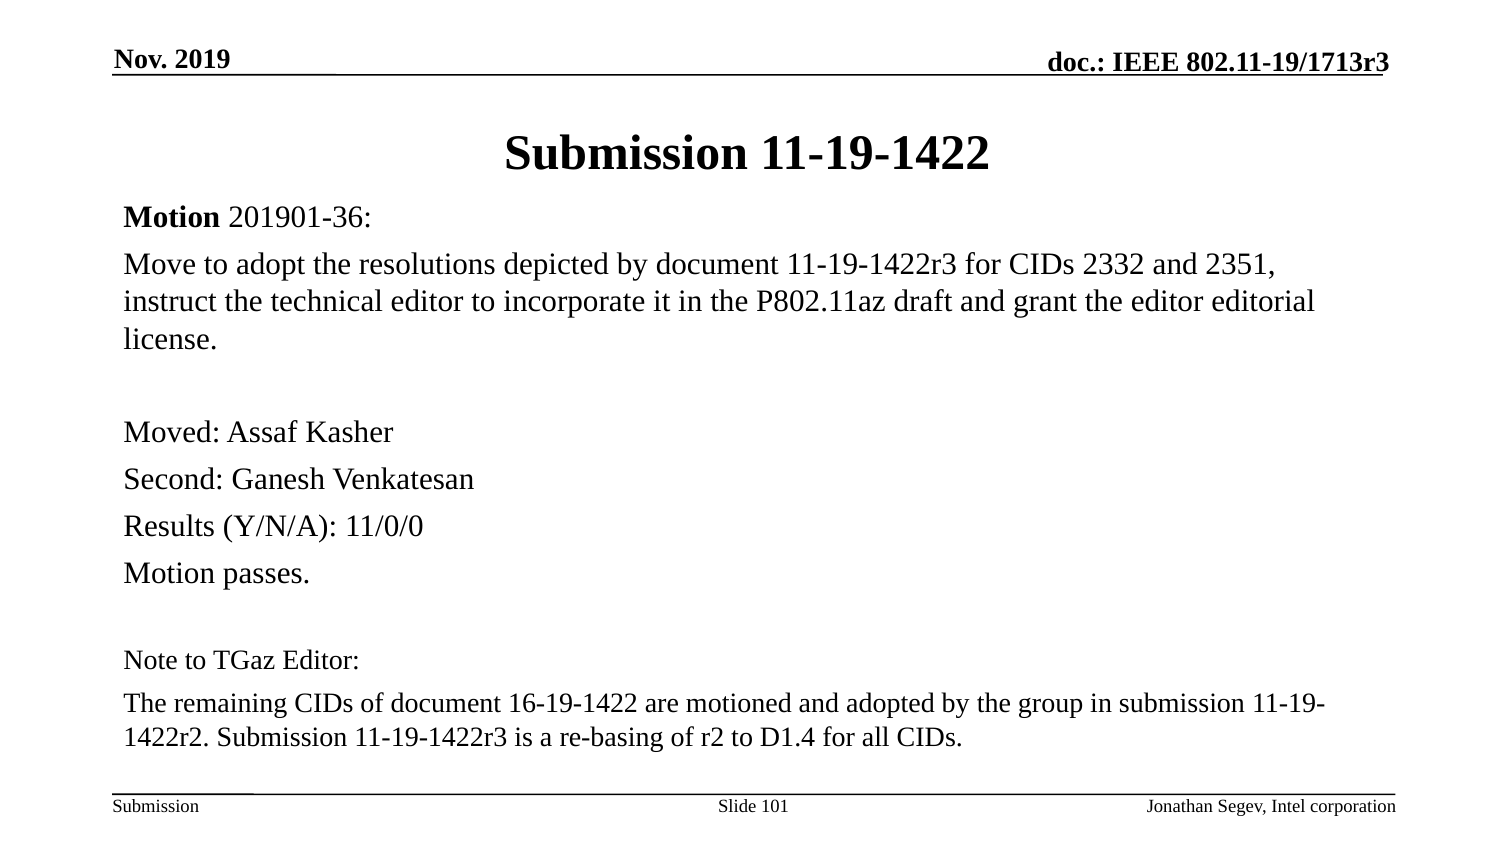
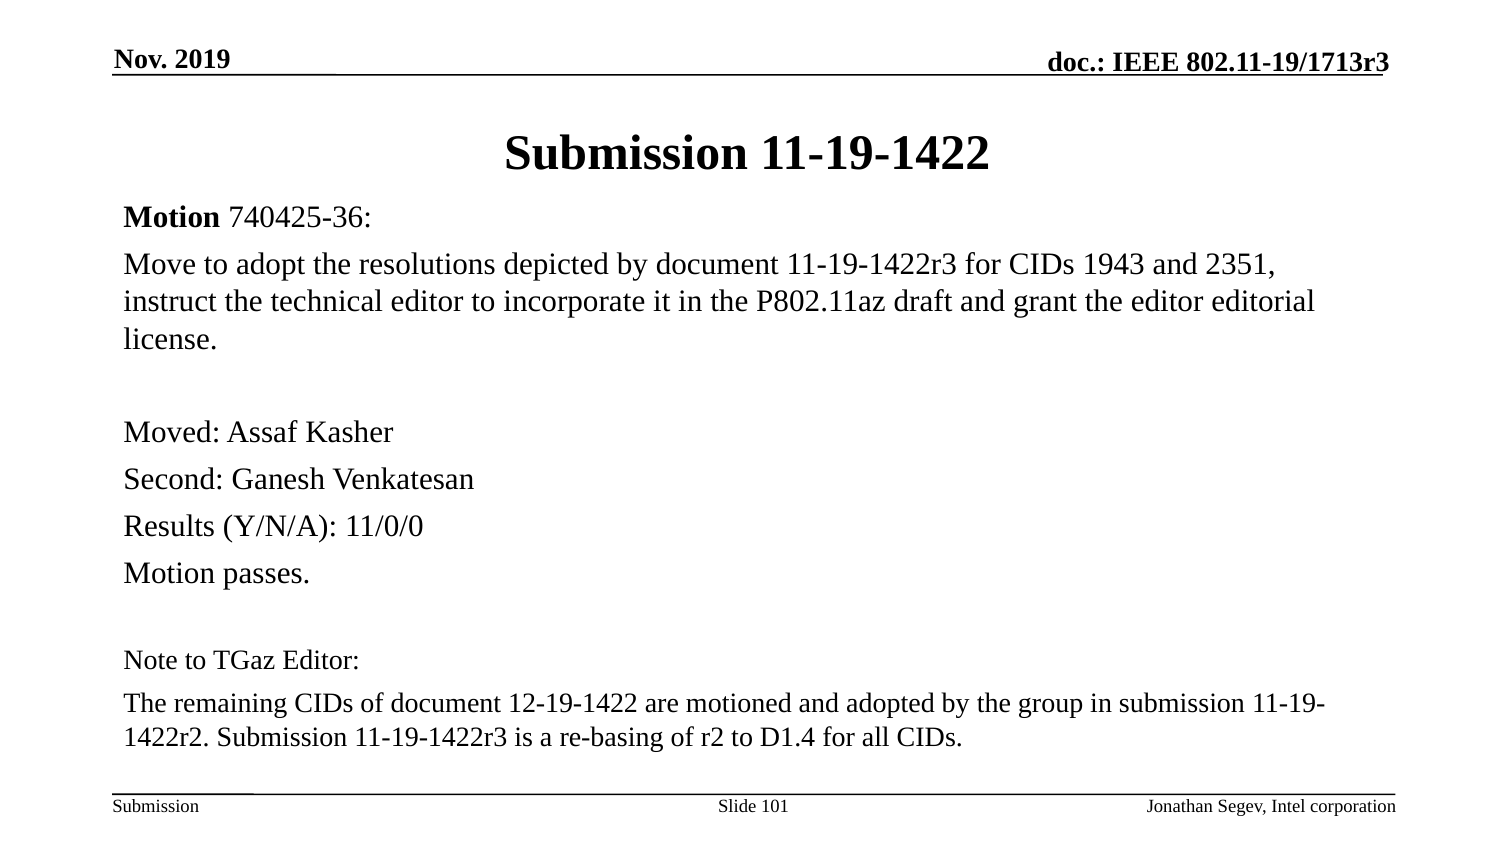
201901-36: 201901-36 -> 740425-36 (300, 217)
2332: 2332 -> 1943 (1114, 264)
16-19-1422: 16-19-1422 -> 12-19-1422 (573, 703)
